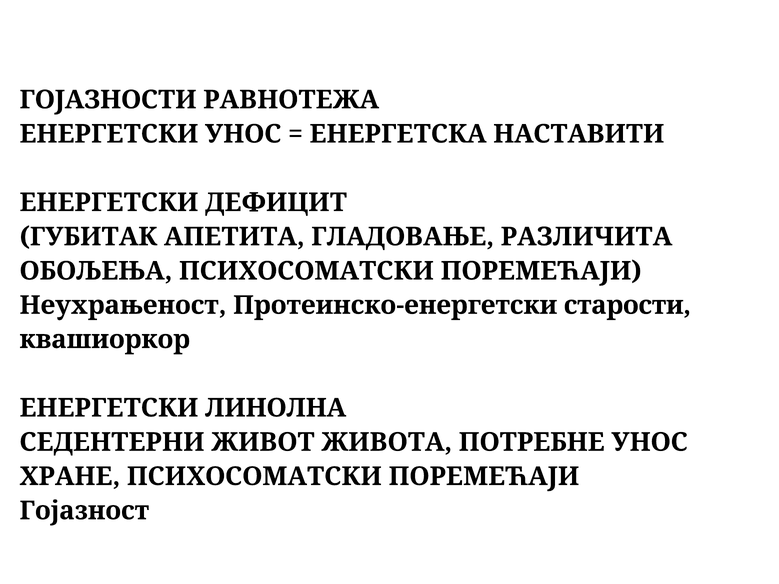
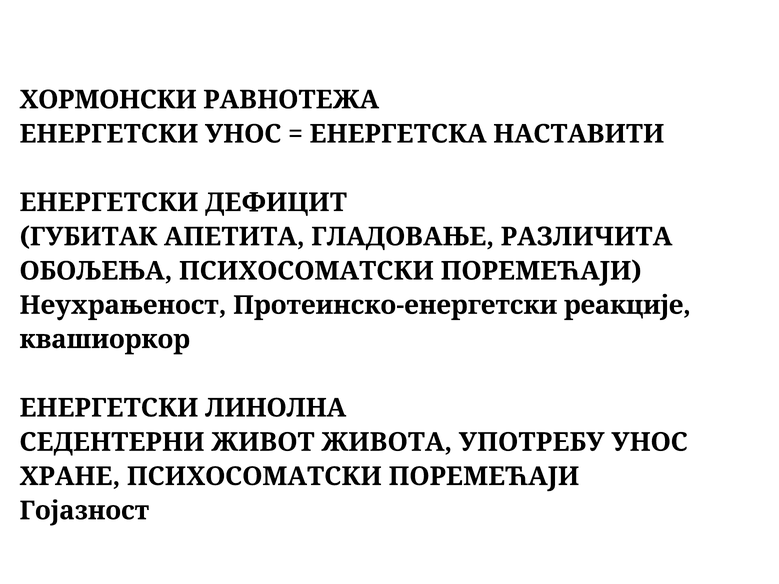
ГОЈАЗНОСТИ: ГОЈАЗНОСТИ -> ХОРМОНСКИ (108, 100)
старости: старости -> реакције (627, 305)
ПОТРЕБНЕ: ПОТРЕБНЕ -> УПОТРЕБУ (532, 442)
